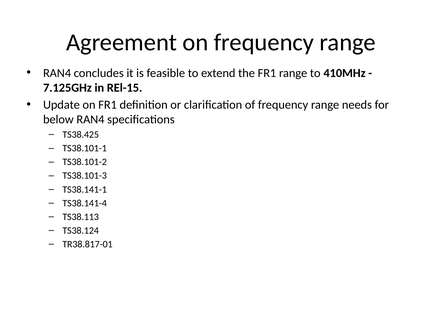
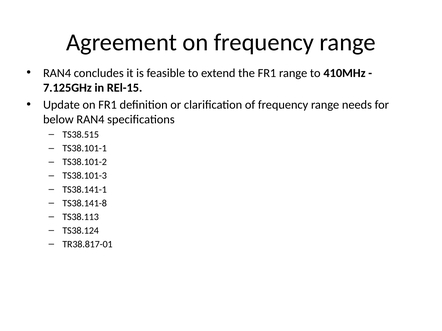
TS38.425: TS38.425 -> TS38.515 (81, 135)
TS38.141-4: TS38.141-4 -> TS38.141-8 (85, 203)
